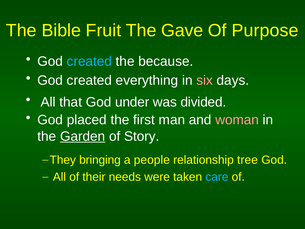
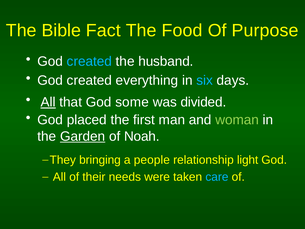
Fruit: Fruit -> Fact (103, 30)
Gave: Gave -> Food (182, 30)
because: because -> husband (166, 61)
six colour: pink -> light blue (205, 80)
All underline: none -> present (48, 102)
under: under -> some (132, 102)
woman colour: pink -> light green (237, 120)
Story: Story -> Noah (142, 136)
tree: tree -> light (248, 160)
